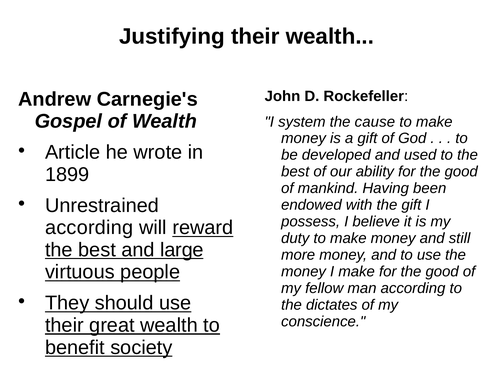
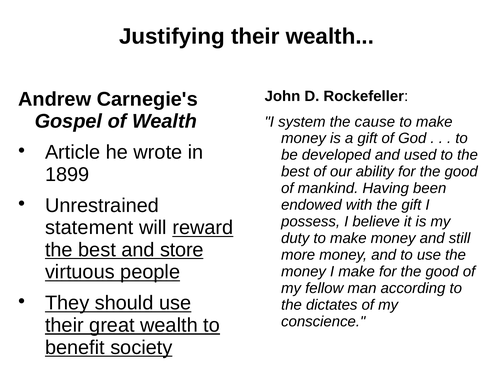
according: according -> statement (89, 228)
large: large -> store (182, 250)
